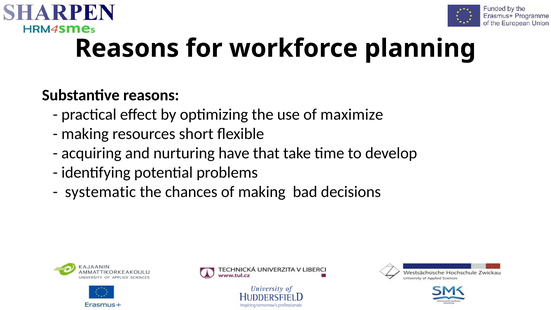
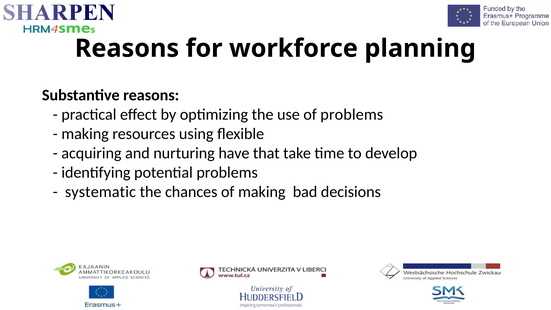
of maximize: maximize -> problems (352, 115)
short: short -> using (196, 134)
